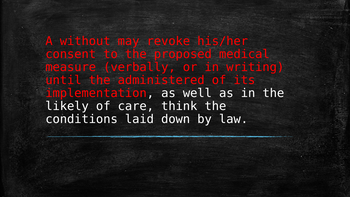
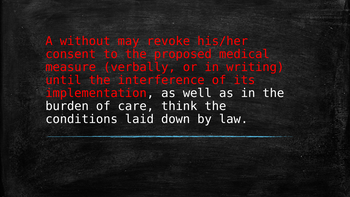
administered: administered -> interference (161, 80)
likely: likely -> burden (67, 106)
